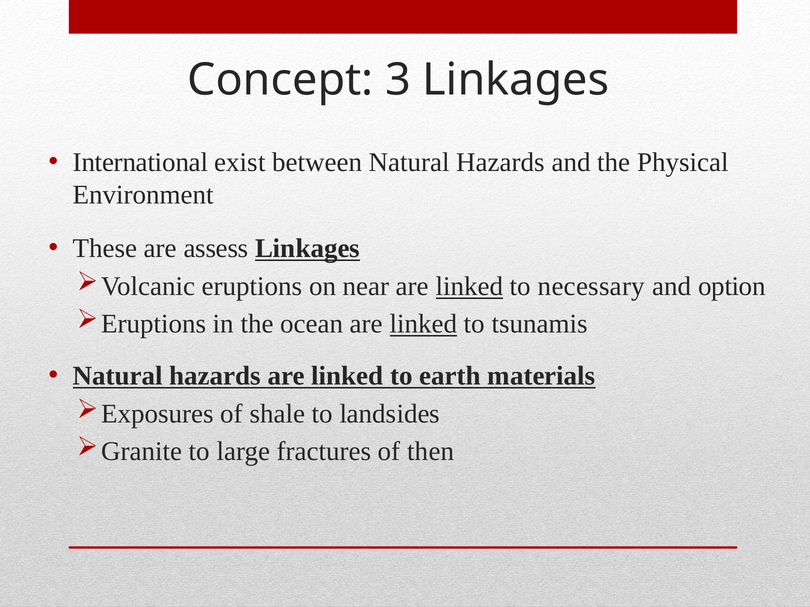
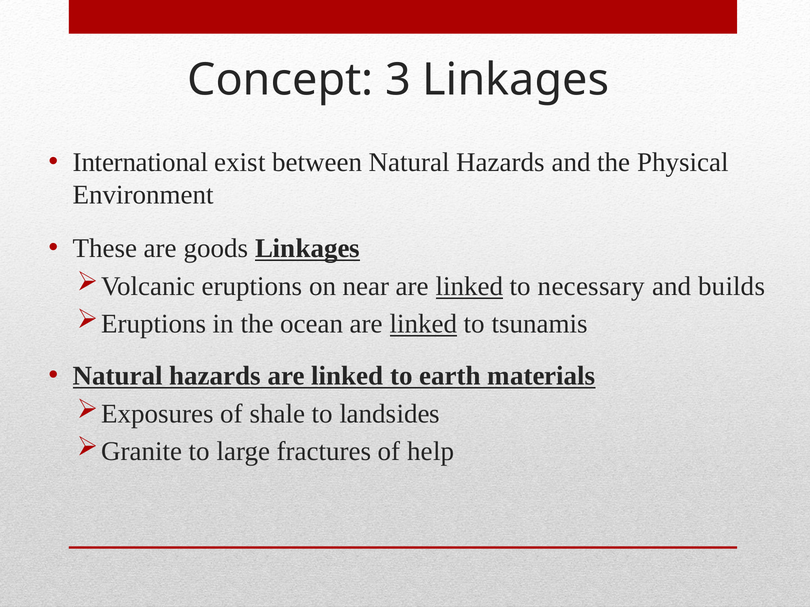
assess: assess -> goods (216, 249)
option: option -> builds (732, 286)
then: then -> help (431, 452)
